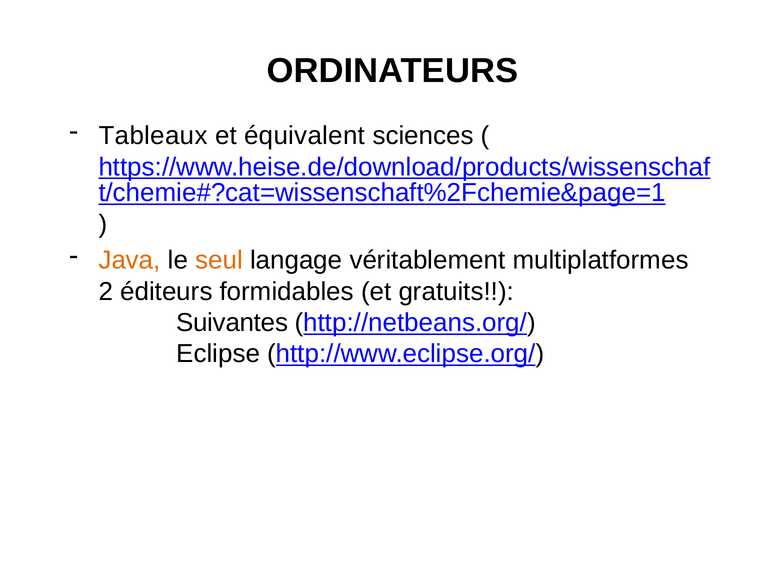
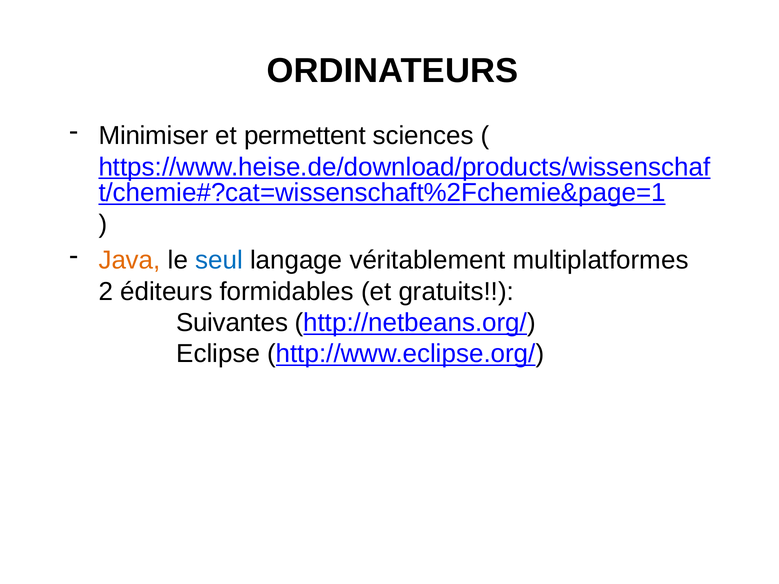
Tableaux: Tableaux -> Minimiser (153, 136)
équivalent: équivalent -> permettent (305, 136)
seul colour: orange -> blue (219, 260)
